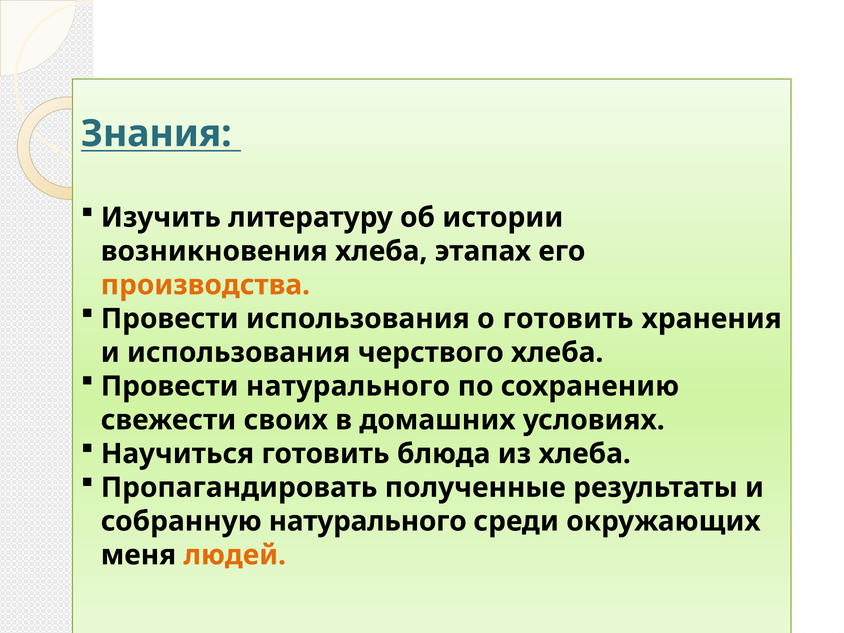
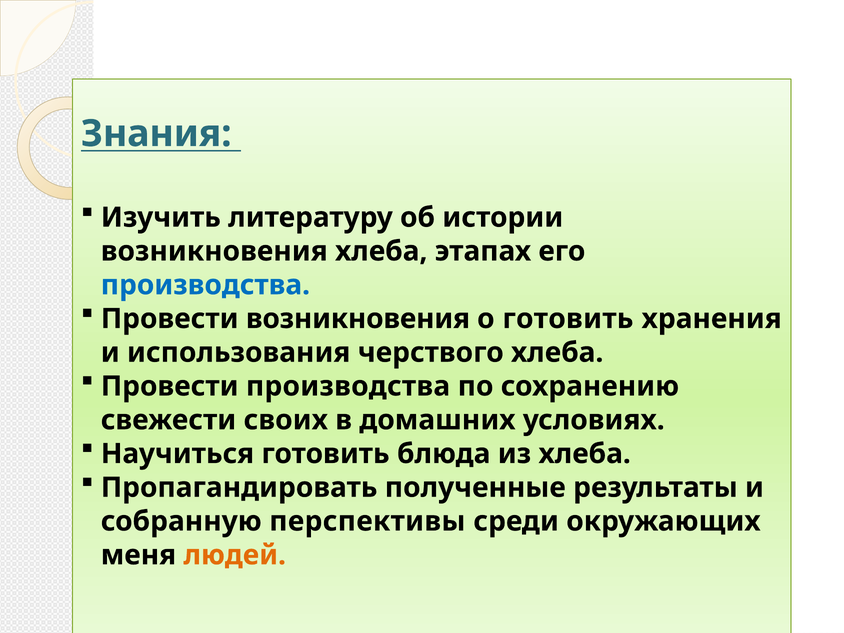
производства colour: orange -> blue (205, 285)
Провести использования: использования -> возникновения (358, 319)
Провести натурального: натурального -> производства (348, 386)
собранную натурального: натурального -> перспективы (367, 521)
